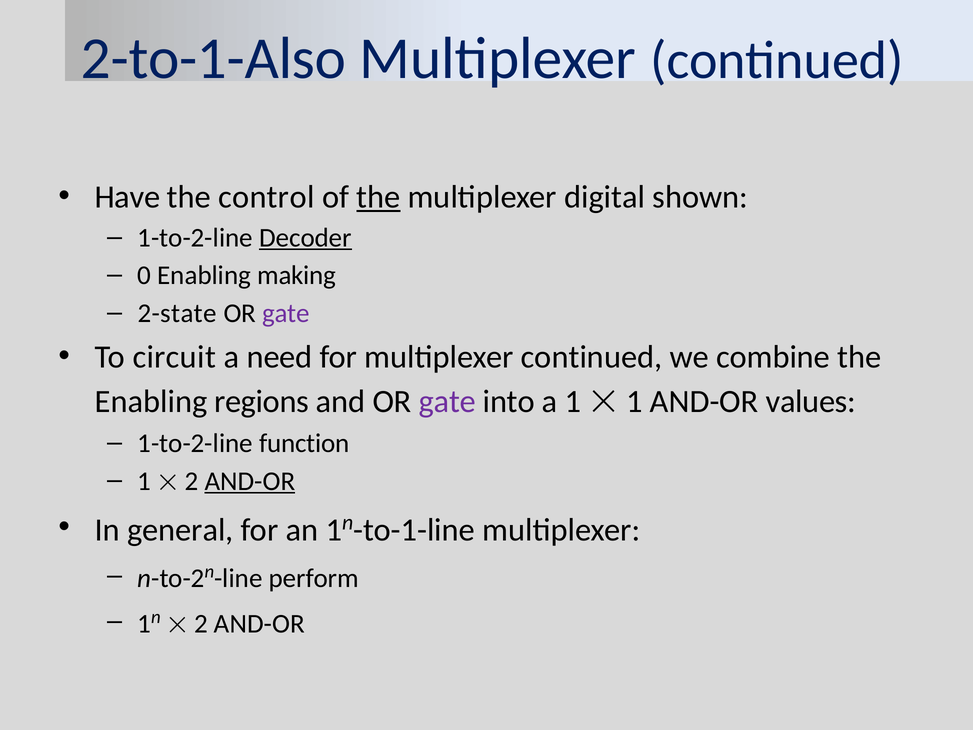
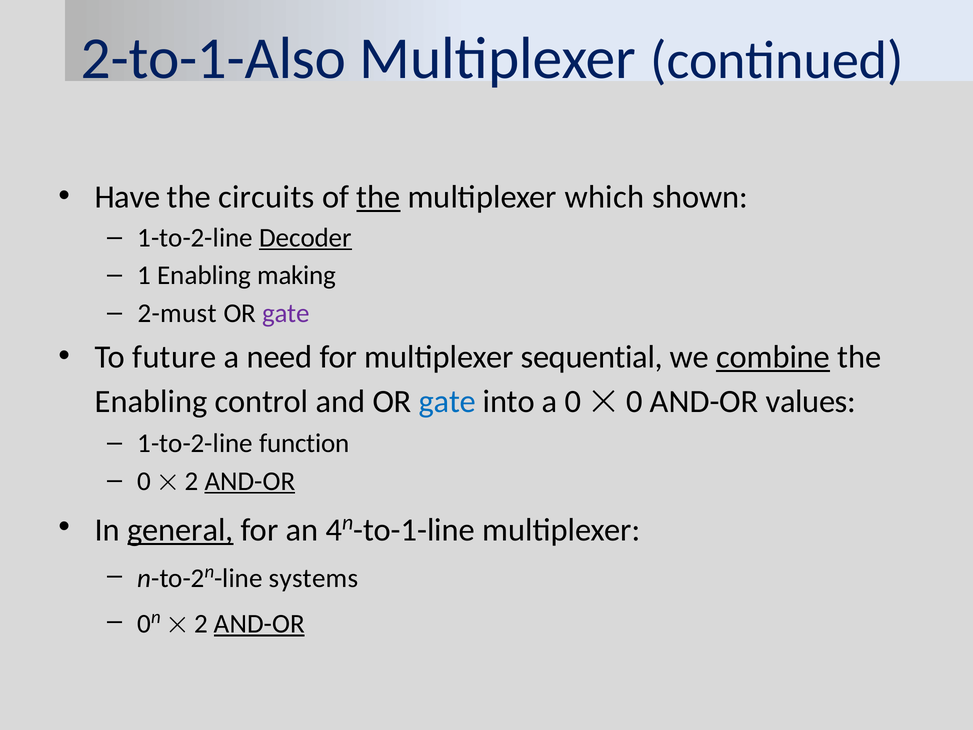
control: control -> circuits (266, 197)
digital: digital -> which (604, 197)
0: 0 -> 1 (144, 275)
2-state: 2-state -> 2-must (177, 313)
circuit: circuit -> future (174, 357)
for multiplexer continued: continued -> sequential (592, 357)
combine underline: none -> present (773, 357)
regions: regions -> control (261, 401)
gate colour: purple -> blue (447, 401)
a 1: 1 -> 0 (573, 401)
1: 1 -> 0 (634, 401)
1: 1 -> 0 (144, 481)
general underline: none -> present (180, 530)
an 1: 1 -> 4 (334, 530)
perform: perform -> systems (314, 578)
1: 1 -> 0 (144, 624)
AND-OR underline: none -> present (259, 624)
